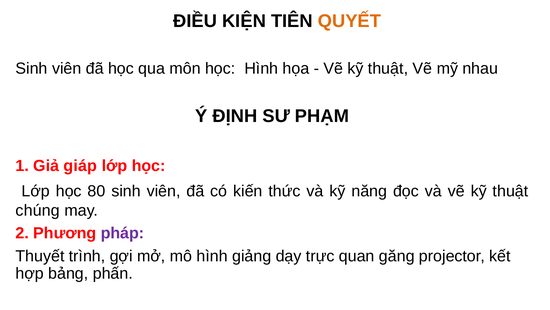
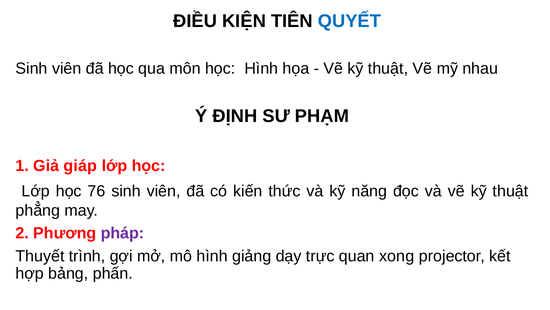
QUYẾT colour: orange -> blue (349, 21)
80: 80 -> 76 (97, 191)
chúng: chúng -> phẳng (38, 210)
găng: găng -> xong (397, 256)
